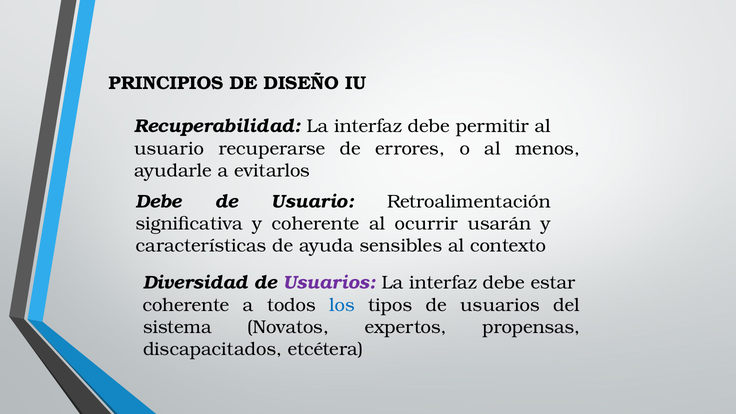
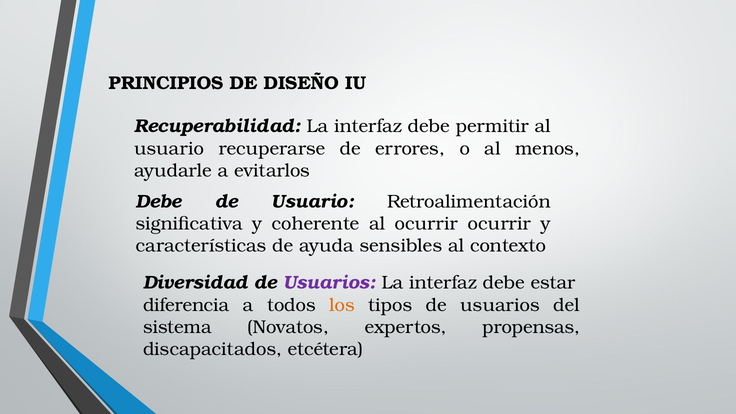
ocurrir usarán: usarán -> ocurrir (499, 224)
coherente: coherente -> diferencia (186, 305)
los colour: blue -> orange (342, 305)
